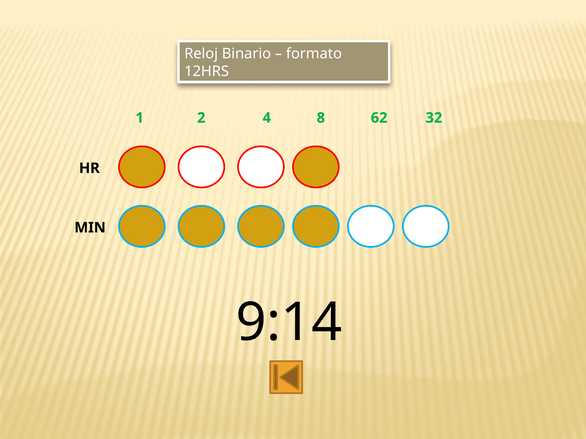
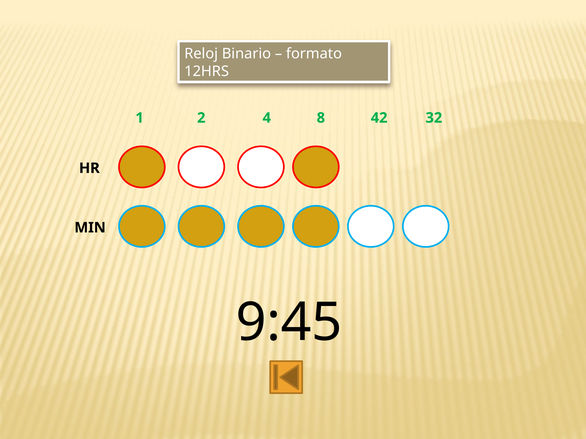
62: 62 -> 42 (379, 118)
9:14: 9:14 -> 9:45 (289, 323)
